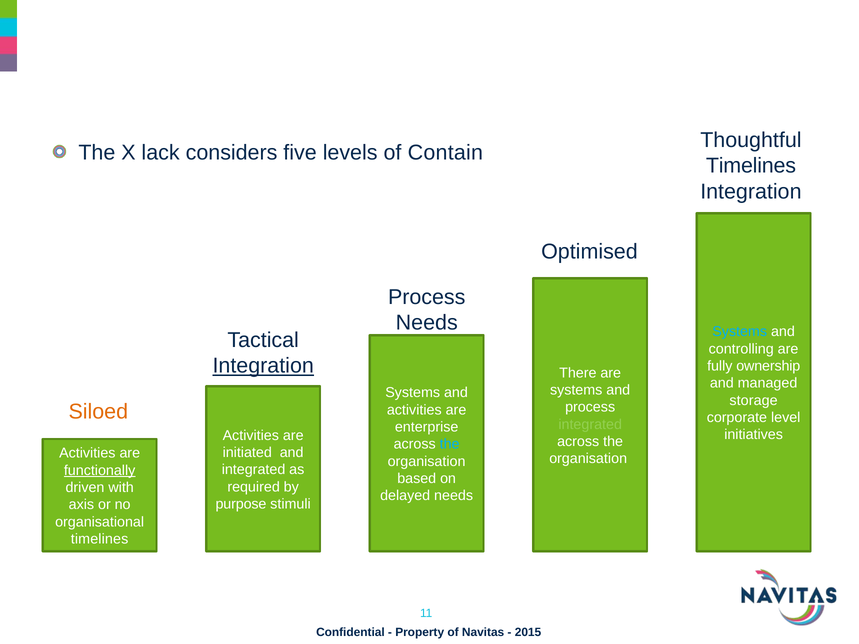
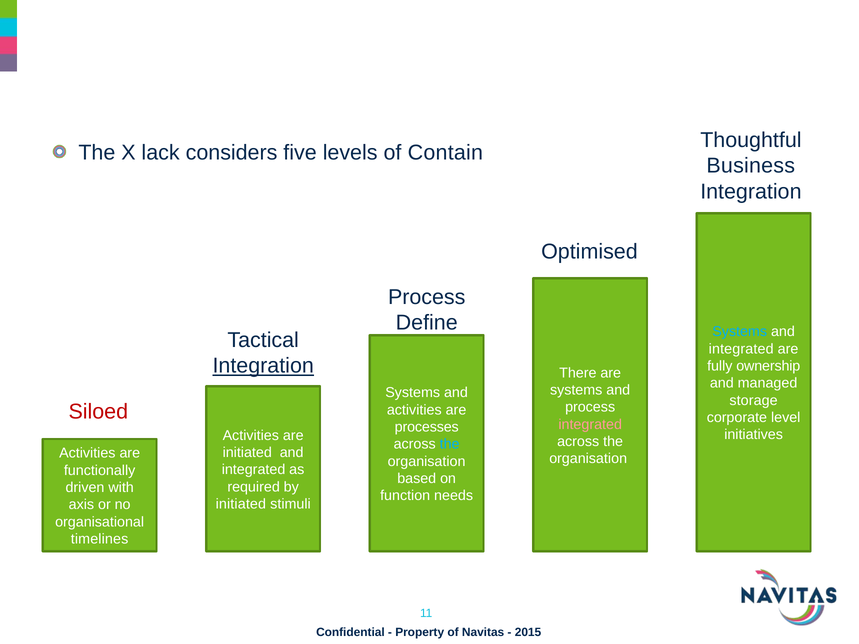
Timelines: Timelines -> Business (751, 166)
Needs: Needs -> Define (427, 323)
controlling: controlling -> integrated (741, 349)
Siloed colour: orange -> red (98, 412)
integrated colour: light green -> pink (590, 425)
enterprise: enterprise -> processes (427, 427)
functionally underline: present -> none (100, 471)
delayed: delayed -> function (405, 496)
purpose: purpose -> initiated (241, 504)
